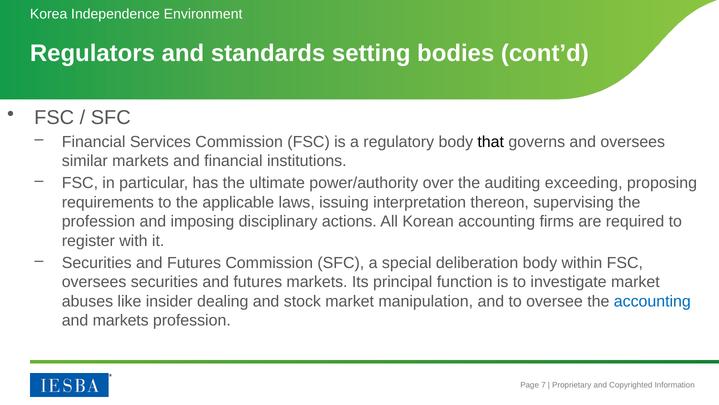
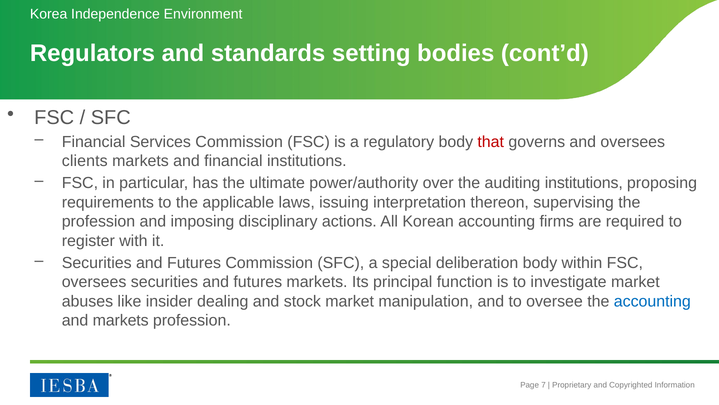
that colour: black -> red (491, 142)
similar: similar -> clients (85, 161)
auditing exceeding: exceeding -> institutions (584, 183)
